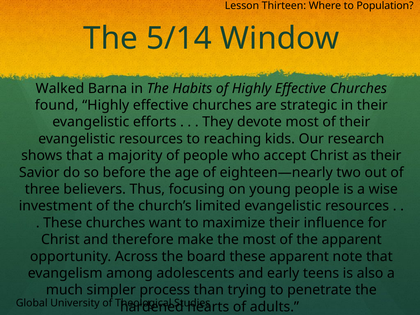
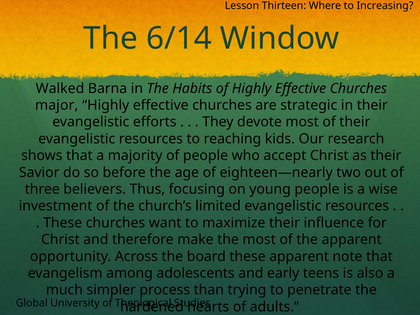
Population: Population -> Increasing (385, 6)
5/14: 5/14 -> 6/14 (179, 38)
found: found -> major (57, 105)
